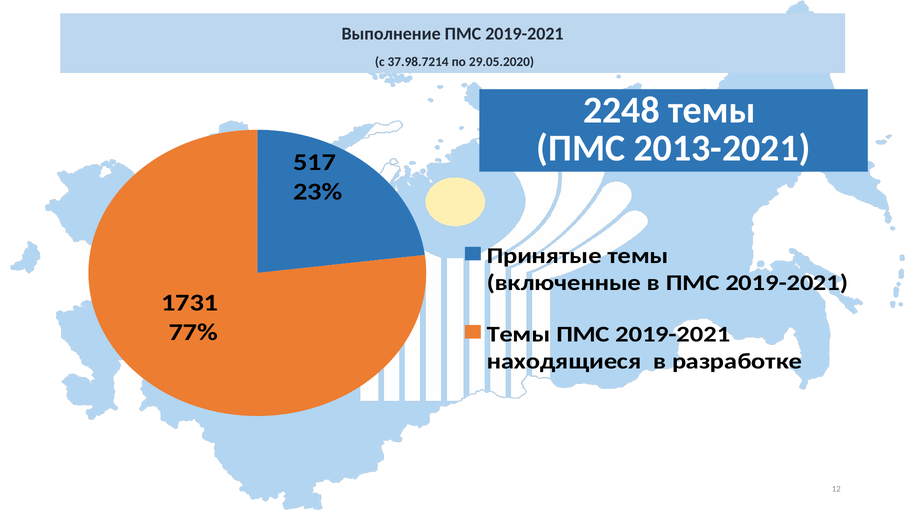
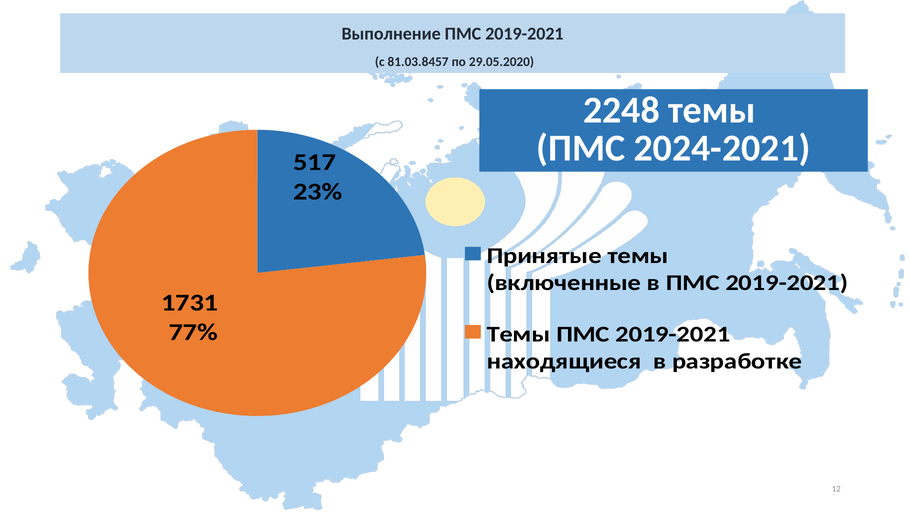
37.98.7214: 37.98.7214 -> 81.03.8457 (418, 62)
2013-2021: 2013-2021 -> 2024-2021 (722, 148)
